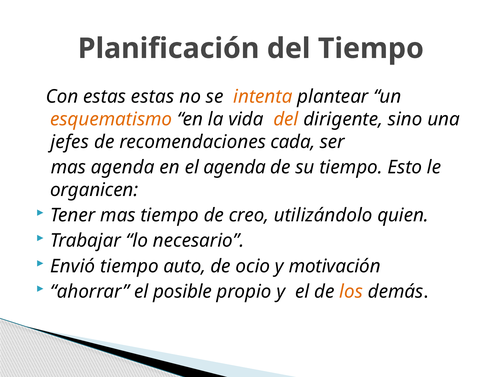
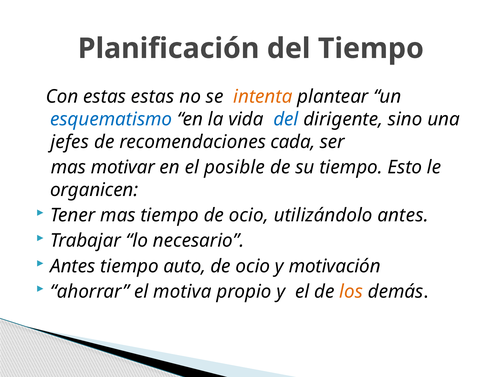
esquematismo colour: orange -> blue (111, 119)
del colour: orange -> blue (286, 119)
mas agenda: agenda -> motivar (123, 167)
el agenda: agenda -> posible (235, 167)
tiempo de creo: creo -> ocio (249, 215)
utilizándolo quien: quien -> antes (403, 215)
Envió: Envió -> Antes (73, 266)
posible: posible -> motiva (182, 291)
